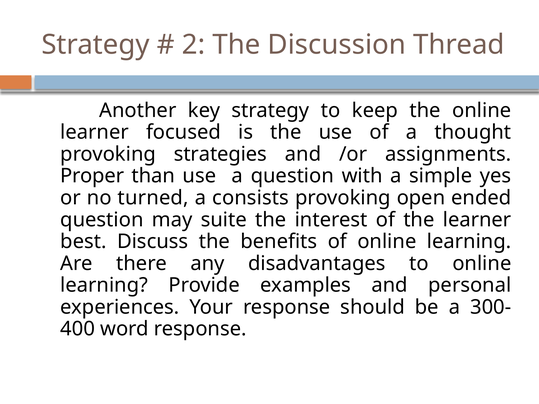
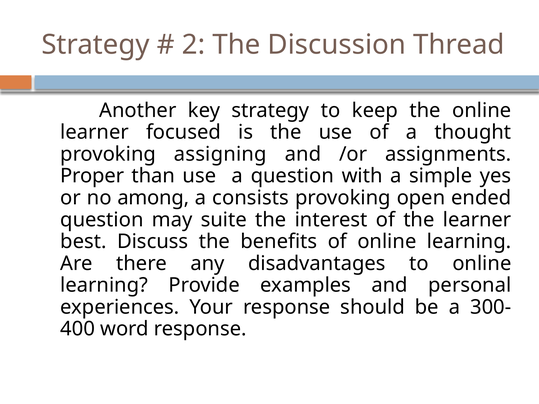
strategies: strategies -> assigning (220, 154)
turned: turned -> among (153, 198)
